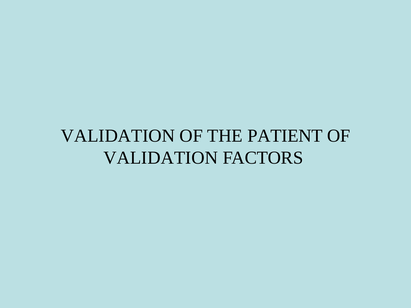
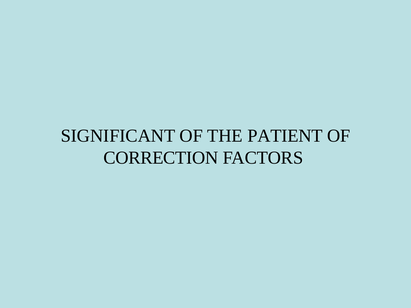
VALIDATION: VALIDATION -> SIGNIFICANT (118, 136)
VALIDATION: VALIDATION -> CORRECTION (161, 158)
